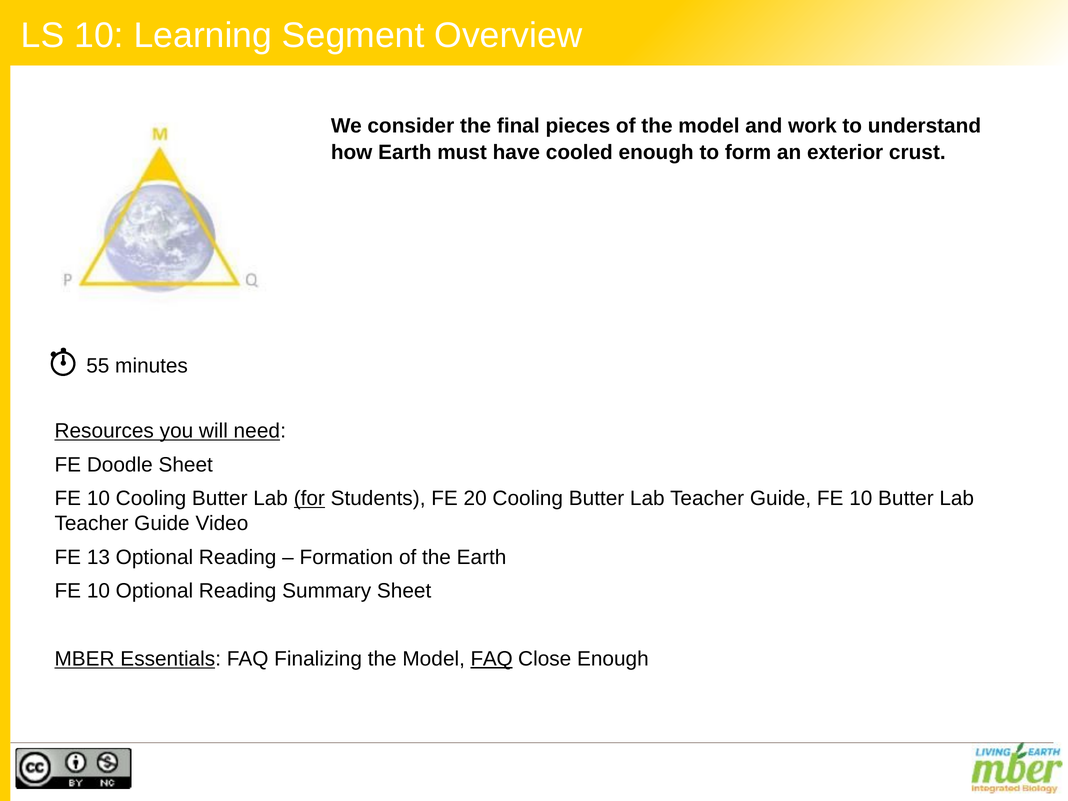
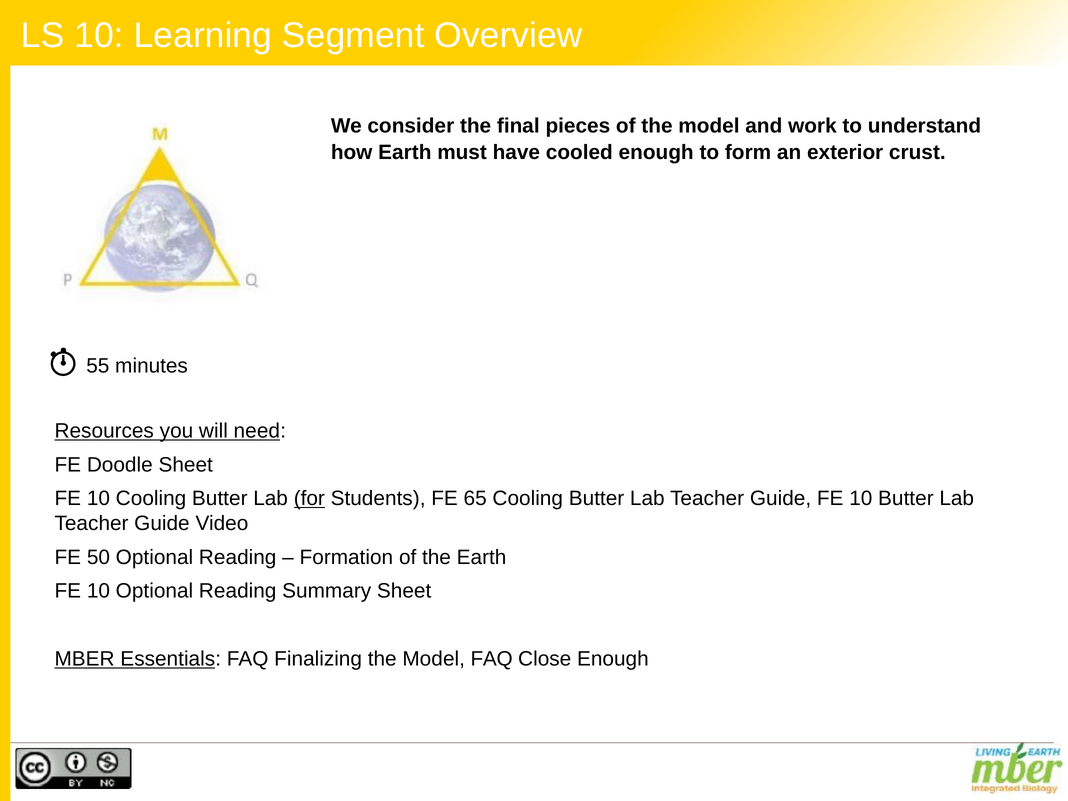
20: 20 -> 65 (475, 499)
13: 13 -> 50 (98, 557)
FAQ underline: present -> none (492, 659)
